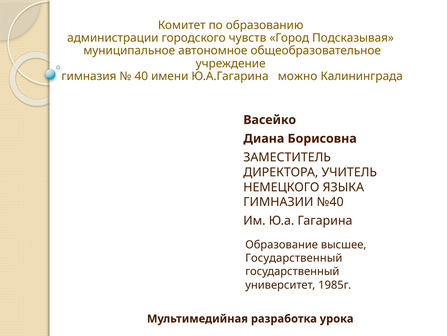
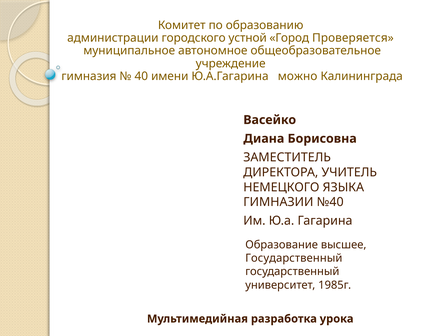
чувств: чувств -> устной (248, 38)
Подсказывая: Подсказывая -> Проверяется (353, 38)
